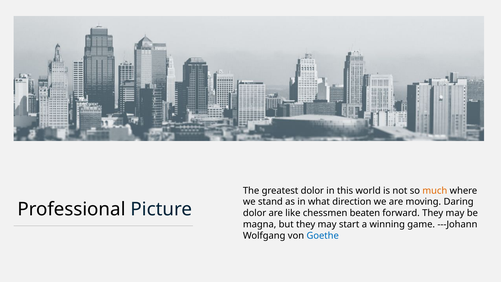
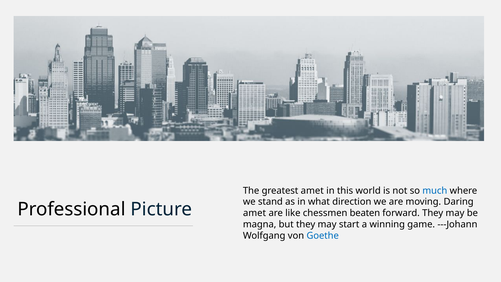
greatest dolor: dolor -> amet (312, 190)
much colour: orange -> blue (435, 190)
dolor: dolor -> amet (255, 213)
